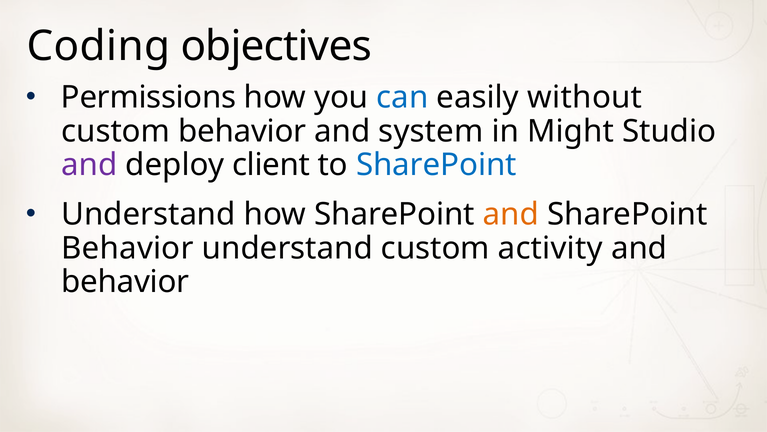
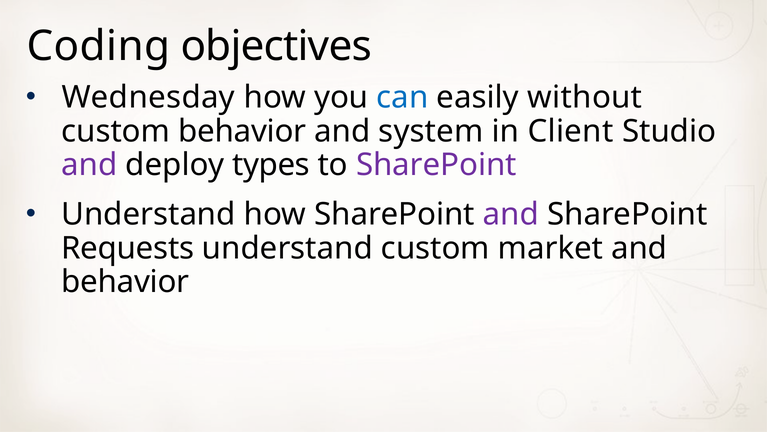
Permissions: Permissions -> Wednesday (148, 97)
Might: Might -> Client (570, 131)
client: client -> types (271, 165)
SharePoint colour: blue -> purple (436, 165)
and colour: orange -> purple (511, 214)
Behavior: Behavior -> Requests (128, 248)
activity: activity -> market (550, 248)
